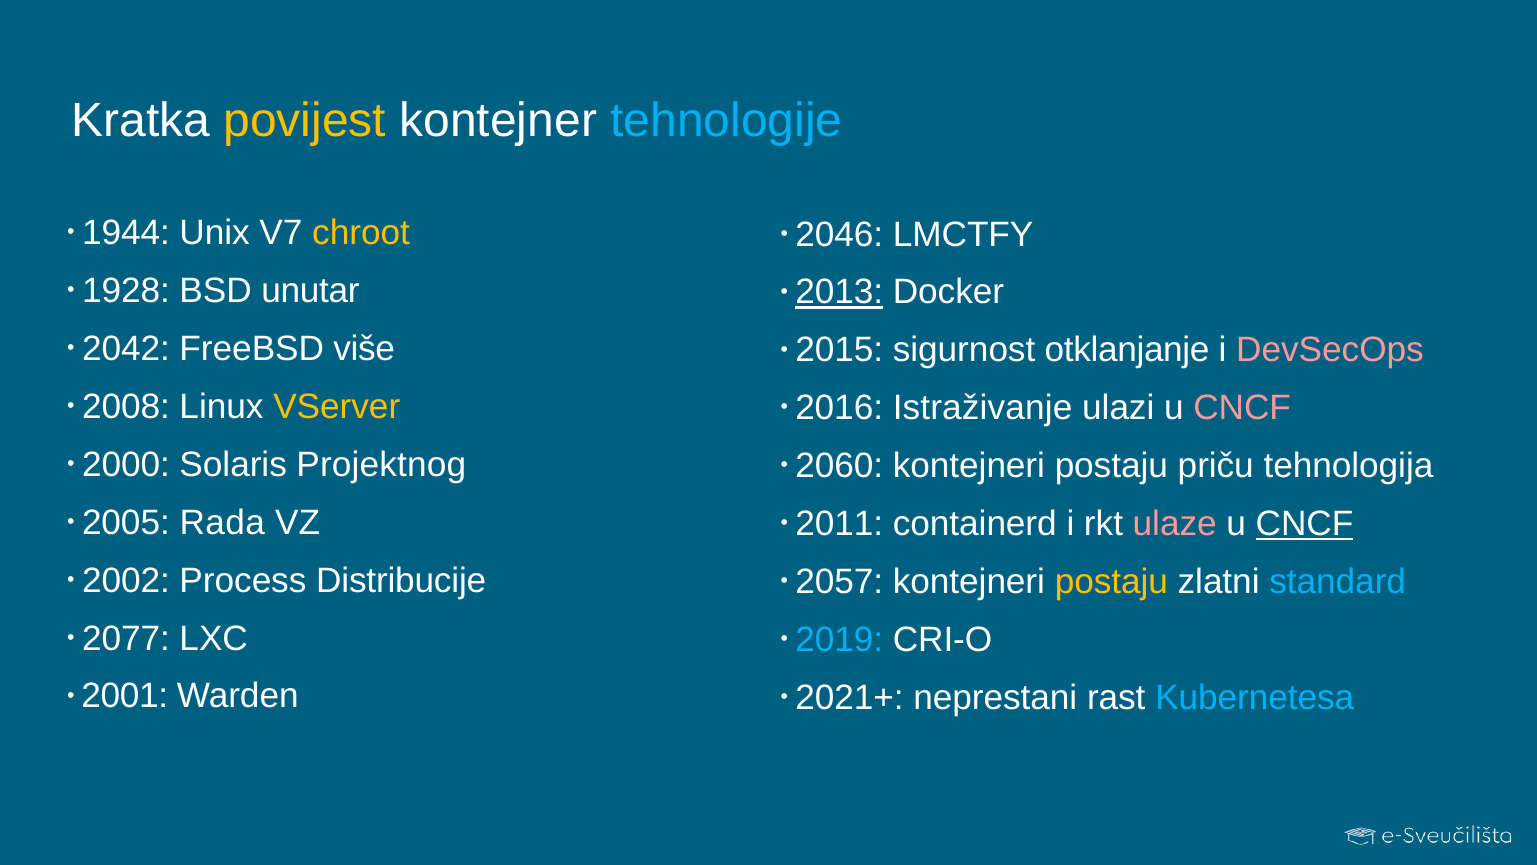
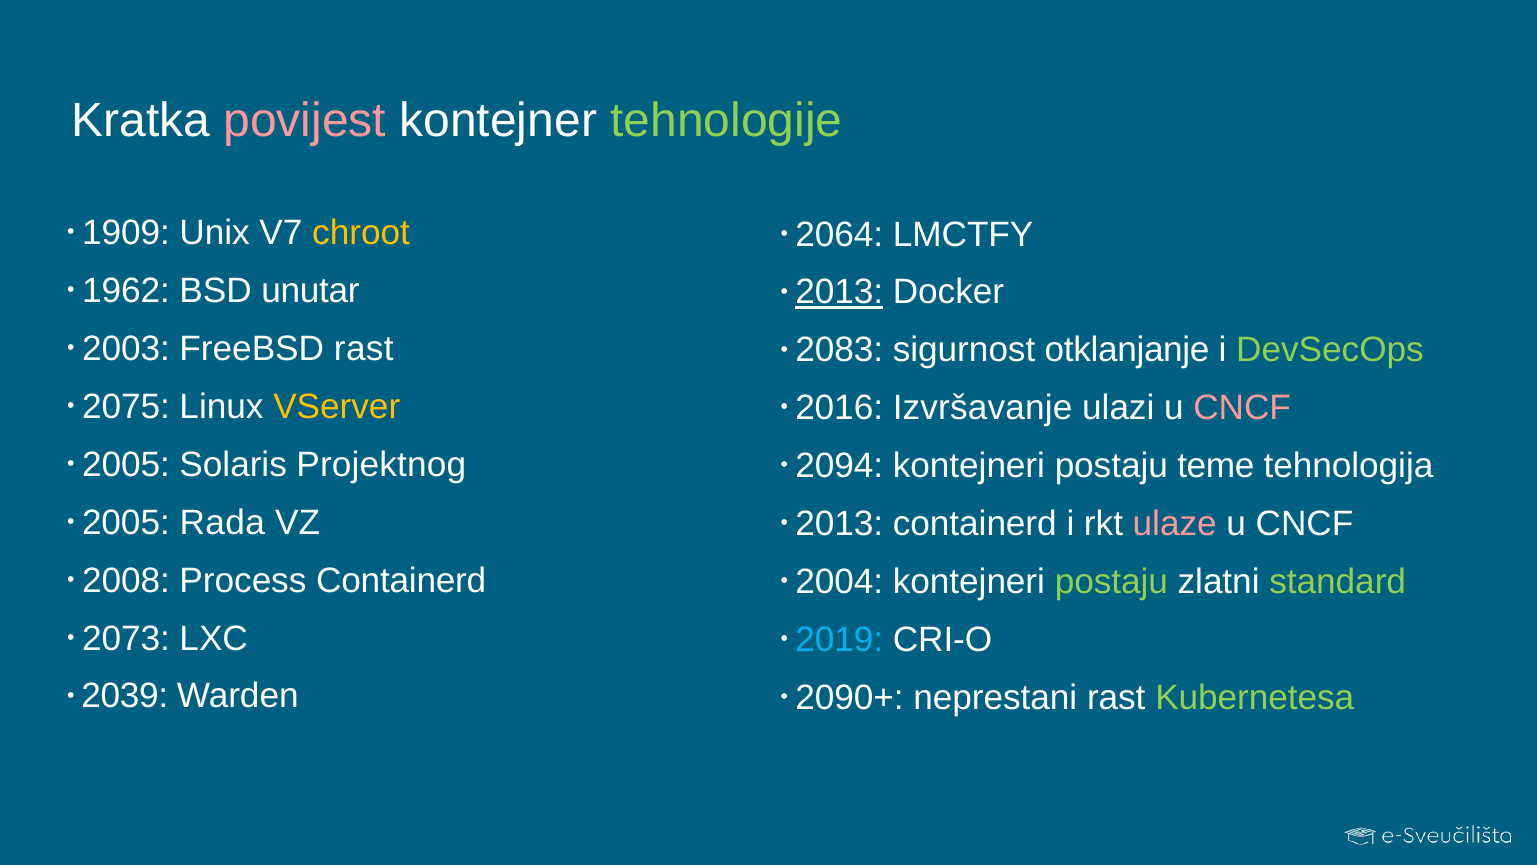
povijest colour: yellow -> pink (305, 121)
tehnologije colour: light blue -> light green (726, 121)
1944: 1944 -> 1909 (126, 233)
2046: 2046 -> 2064 (839, 234)
1928: 1928 -> 1962 (126, 291)
2042: 2042 -> 2003 (126, 349)
FreeBSD više: više -> rast (364, 349)
2015: 2015 -> 2083 (839, 350)
DevSecOps colour: pink -> light green (1330, 350)
2008: 2008 -> 2075 (126, 406)
Istraživanje: Istraživanje -> Izvršavanje (983, 408)
2000: 2000 -> 2005 (126, 464)
2060: 2060 -> 2094 (839, 466)
priču: priču -> teme (1216, 466)
2011: 2011 -> 2013 (839, 524)
CNCF underline: present -> none (1304, 524)
2002: 2002 -> 2008 (126, 580)
Process Distribucije: Distribucije -> Containerd (401, 580)
2057: 2057 -> 2004 (839, 582)
postaju colour: yellow -> light green (1111, 582)
standard colour: light blue -> light green (1338, 582)
2077: 2077 -> 2073 (126, 638)
2001: 2001 -> 2039 (125, 696)
2021+: 2021+ -> 2090+ (849, 698)
Kubernetesa colour: light blue -> light green (1255, 698)
